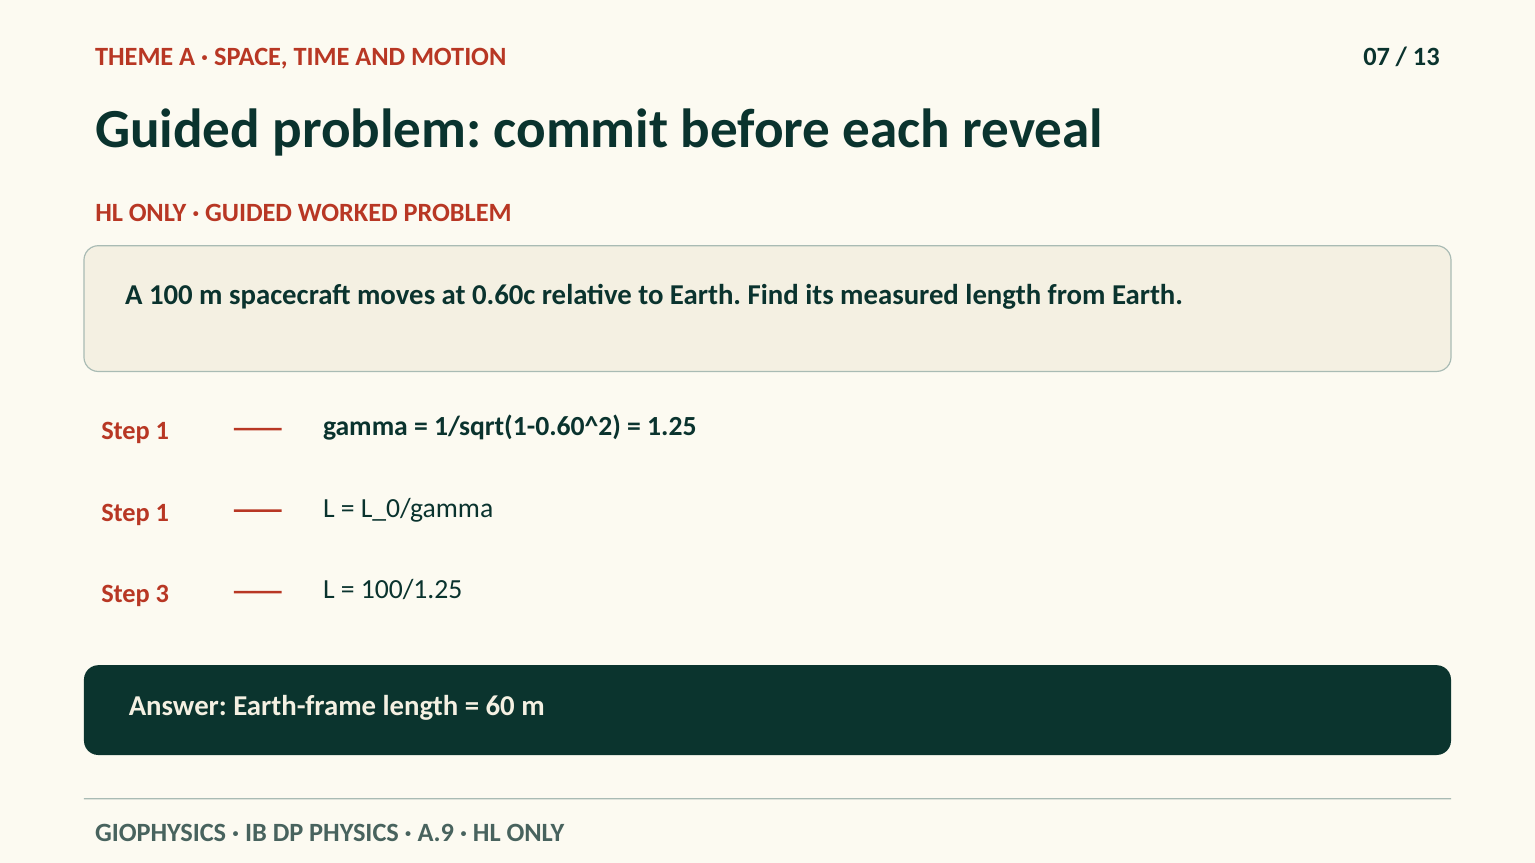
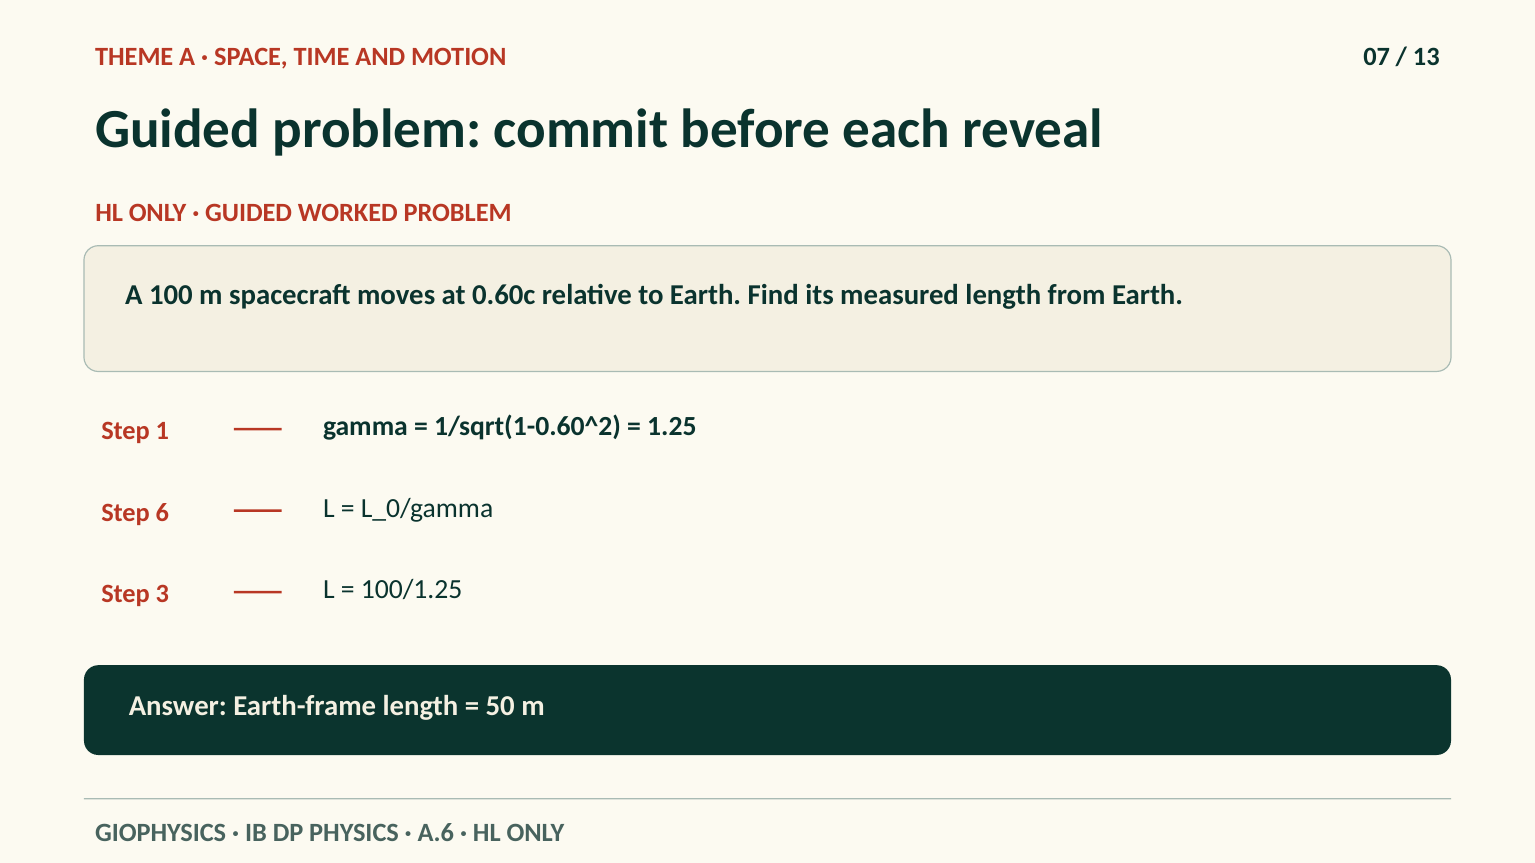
1: 1 -> 6 (162, 513)
60: 60 -> 50 (500, 706)
A.9: A.9 -> A.6 (436, 833)
